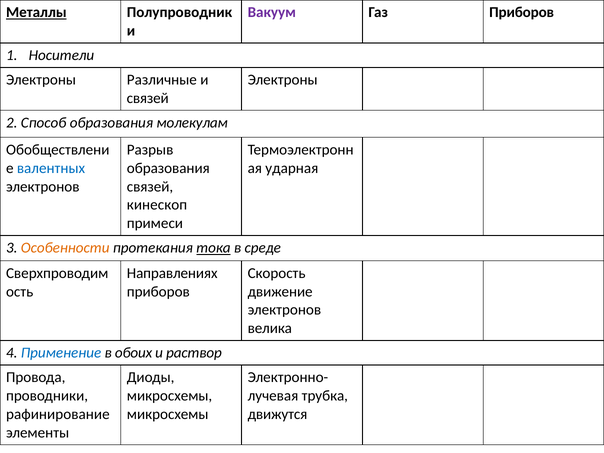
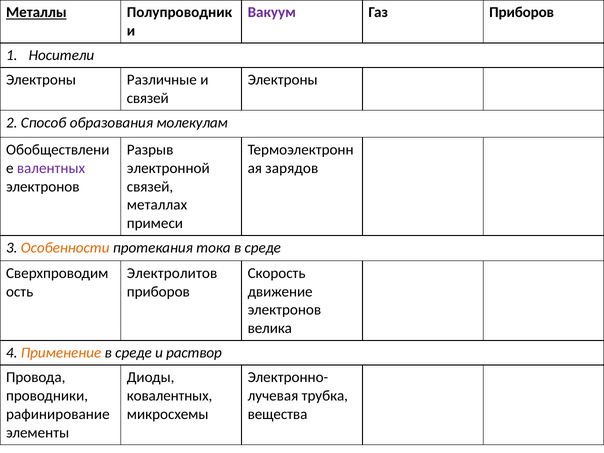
валентных colour: blue -> purple (51, 168)
образования: образования -> электронной (168, 168)
ударная: ударная -> зарядов (292, 168)
кинескоп: кинескоп -> металлах (157, 205)
тока underline: present -> none (213, 248)
Направлениях: Направлениях -> Электролитов (172, 273)
Применение colour: blue -> orange (61, 353)
обоих: обоих -> среде (133, 353)
микросхемы: микросхемы -> ковалентных (170, 396)
движутся: движутся -> вещества (278, 414)
